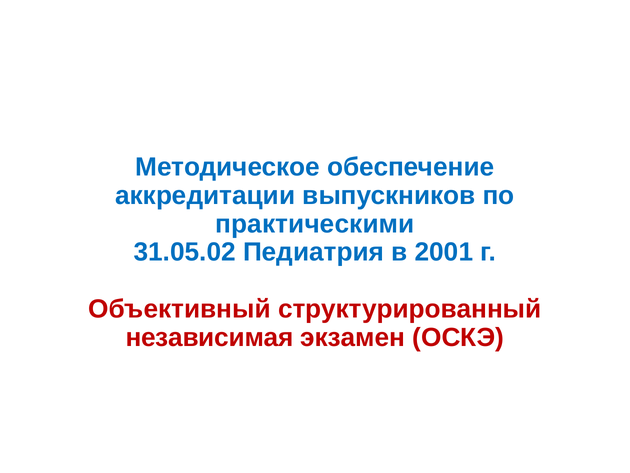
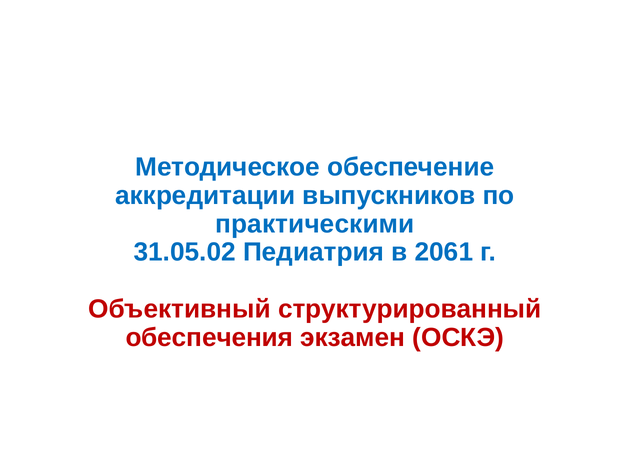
2001: 2001 -> 2061 (444, 252)
независимая: независимая -> обеспечения (209, 337)
